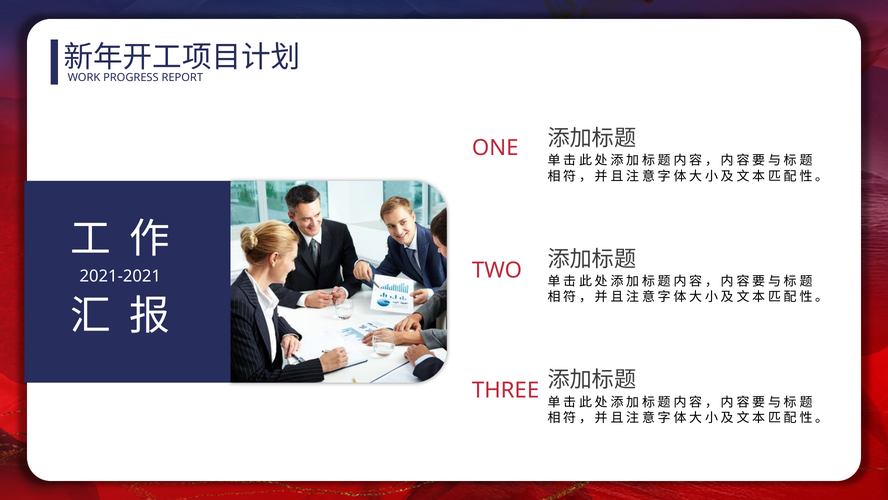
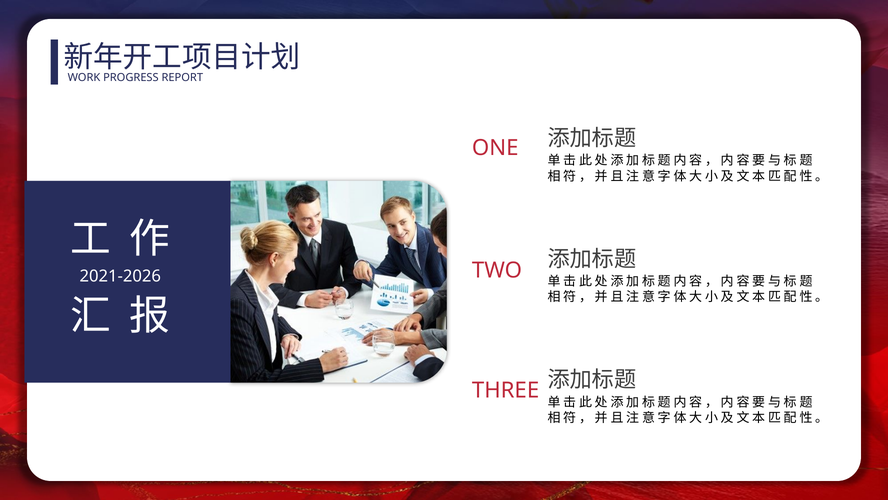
2021-2021: 2021-2021 -> 2021-2026 (120, 276)
